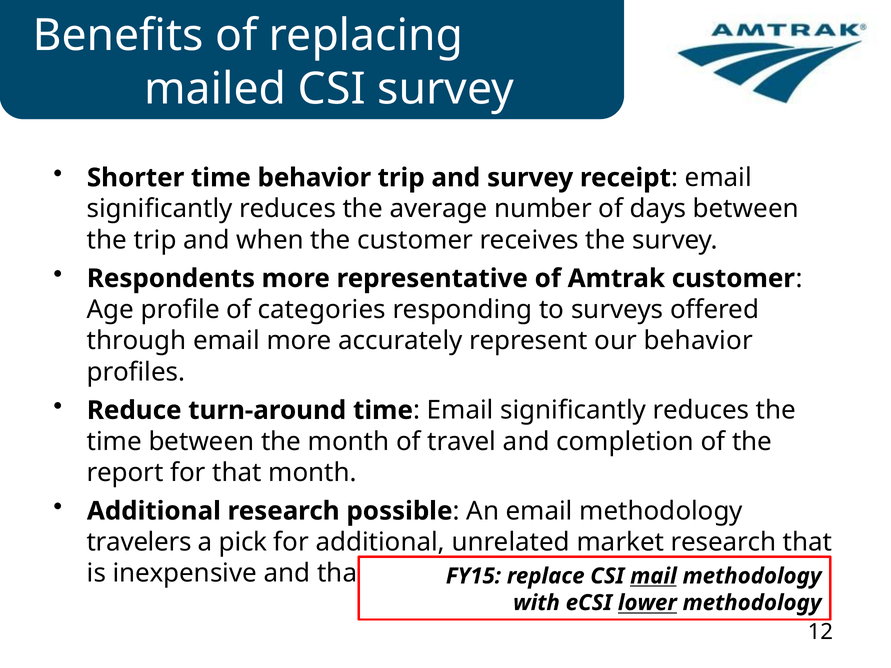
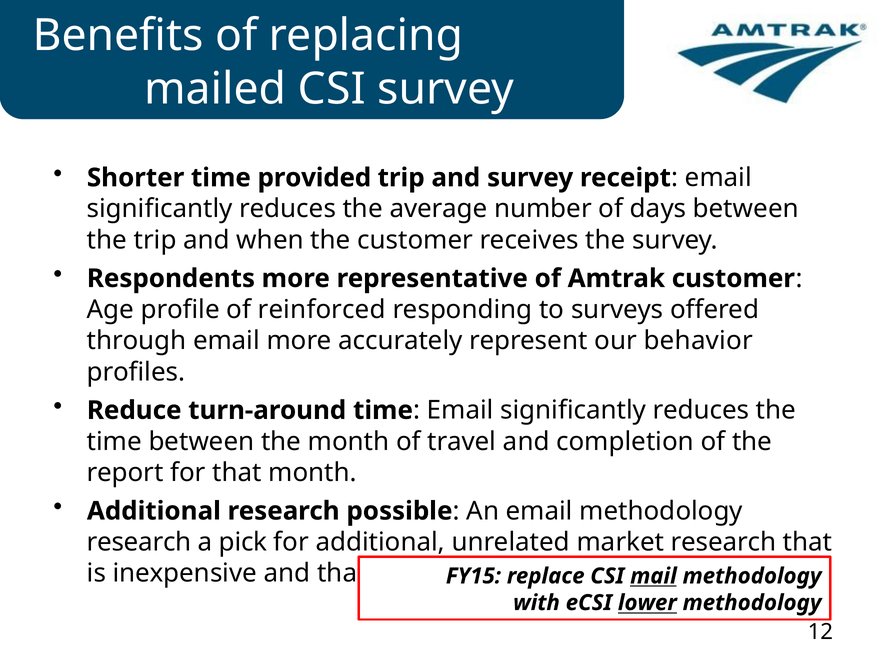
time behavior: behavior -> provided (314, 178)
categories: categories -> reinforced (322, 310)
travelers: travelers -> research (139, 542)
